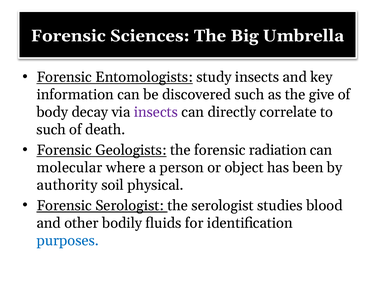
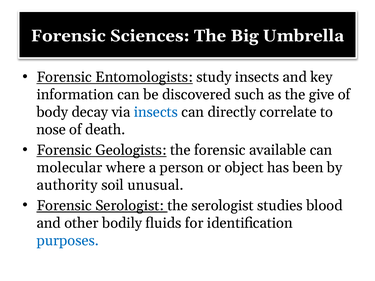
insects colour: purple -> blue (156, 112)
such: such -> nose (51, 130)
radiation: radiation -> available (278, 150)
physical: physical -> unusual (155, 185)
